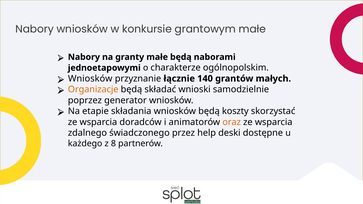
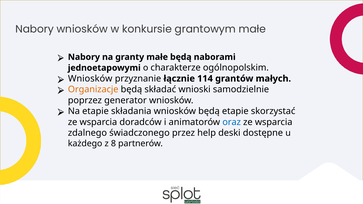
140: 140 -> 114 (205, 79)
będą koszty: koszty -> etapie (235, 111)
oraz colour: orange -> blue (232, 122)
